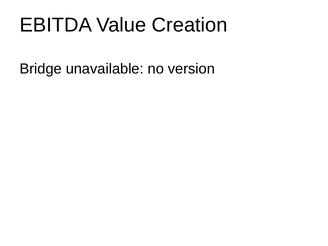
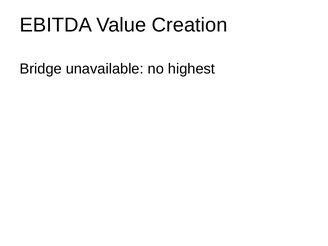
version: version -> highest (191, 69)
